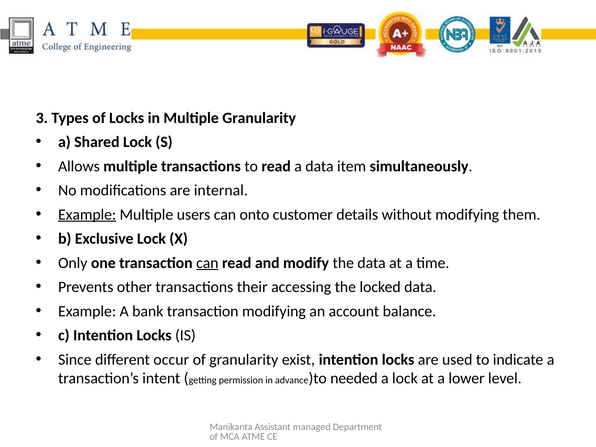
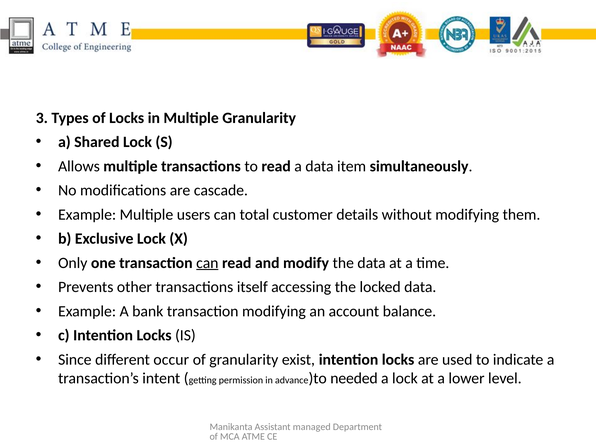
internal: internal -> cascade (221, 190)
Example underline: present -> none (87, 214)
onto: onto -> total (254, 214)
their: their -> itself (252, 287)
